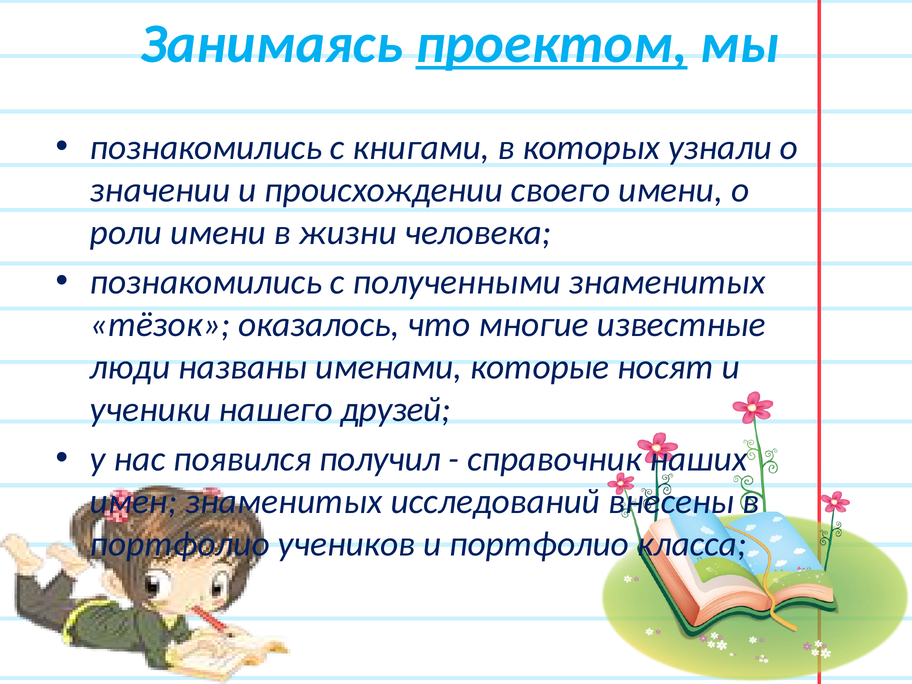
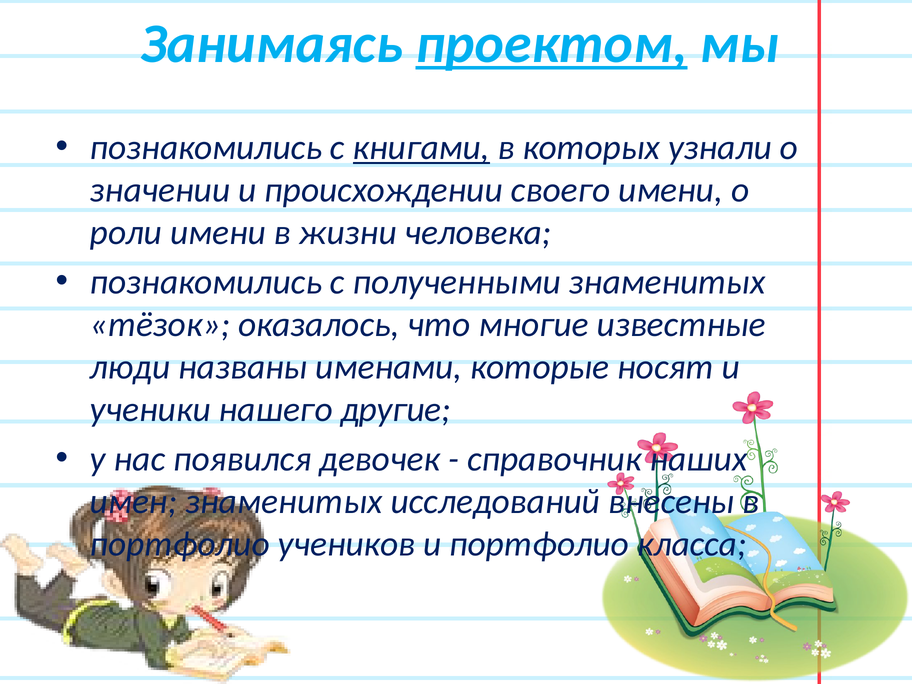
книгами underline: none -> present (421, 148)
друзей: друзей -> другие (396, 410)
получил: получил -> девочек (380, 459)
